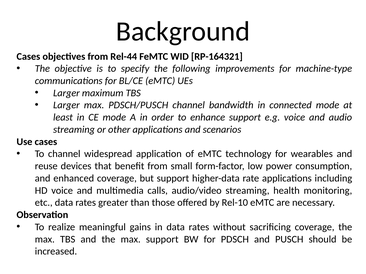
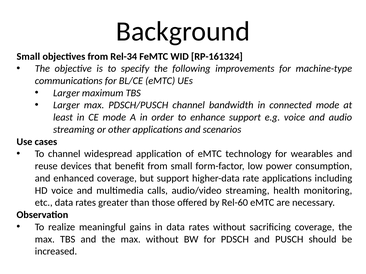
Cases: Cases -> Small (28, 57)
Rel-44: Rel-44 -> Rel-34 (124, 57)
RP-164321: RP-164321 -> RP-161324 (217, 57)
Rel-10: Rel-10 -> Rel-60 (235, 203)
max support: support -> without (162, 240)
